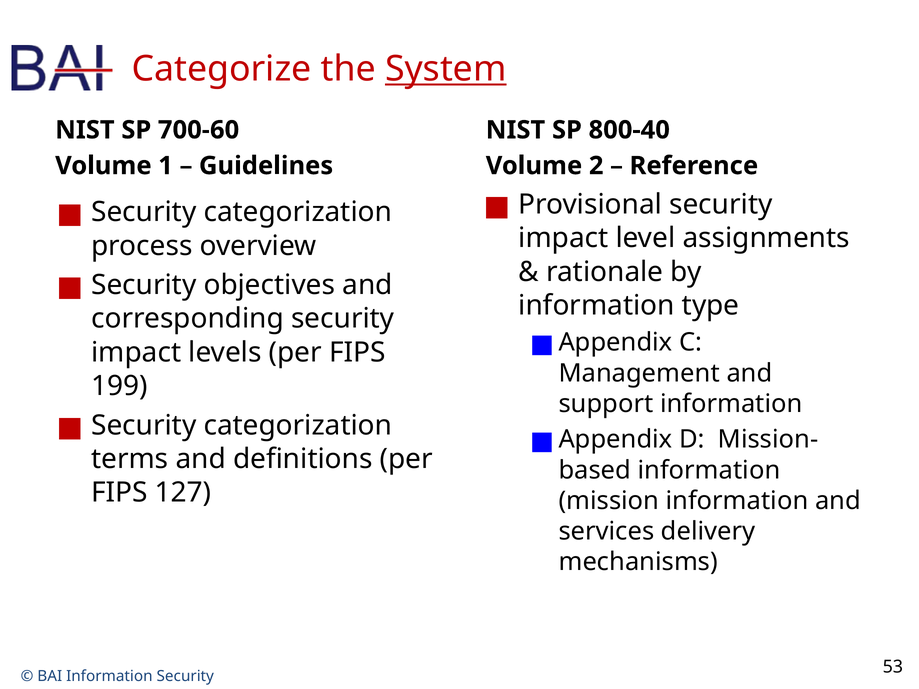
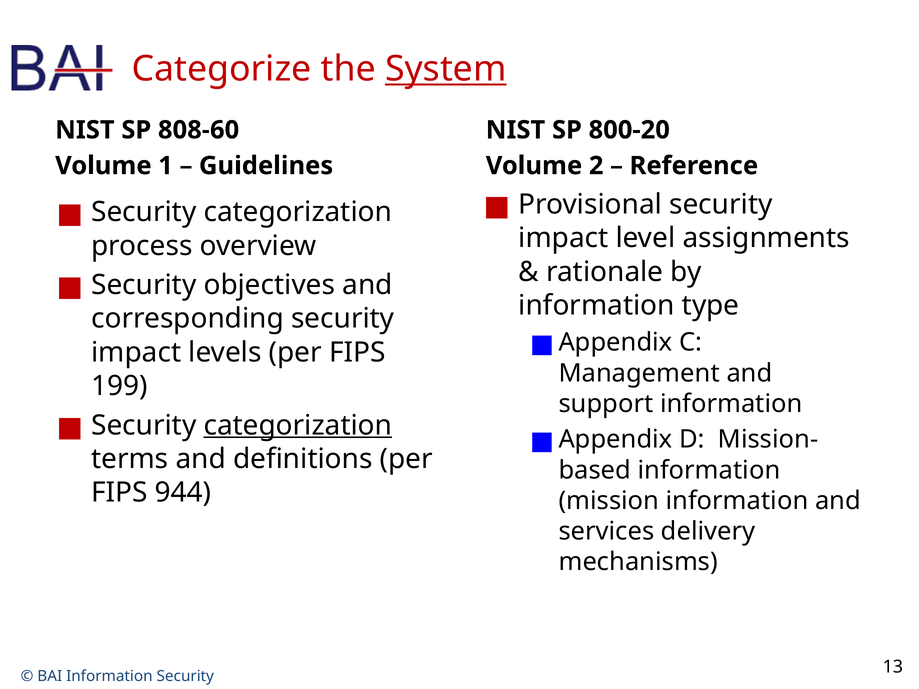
700-60: 700-60 -> 808-60 (199, 130)
800-40: 800-40 -> 800-20 (629, 130)
categorization underline: none -> present (298, 425)
127: 127 -> 944 (183, 493)
53: 53 -> 13 (893, 667)
